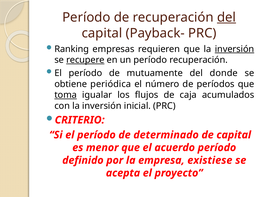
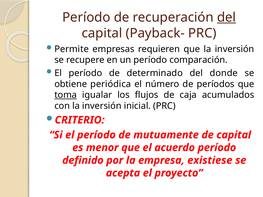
Ranking: Ranking -> Permite (72, 49)
inversión underline: present -> none (235, 49)
recupere underline: present -> none (85, 60)
período recuperación: recuperación -> comparación (199, 60)
mutuamente: mutuamente -> determinado (155, 73)
determinado: determinado -> mutuamente (166, 135)
